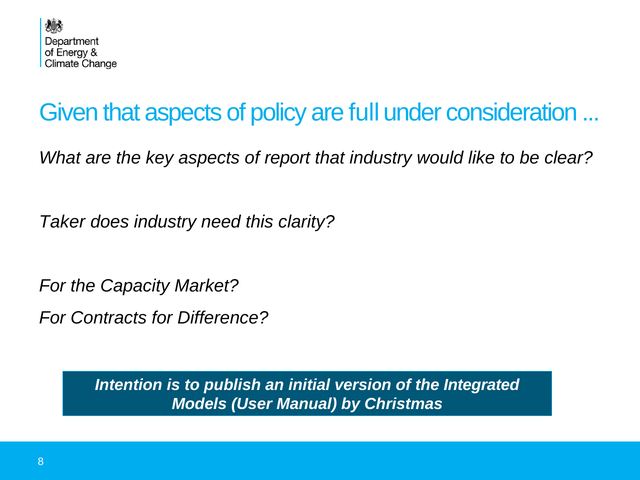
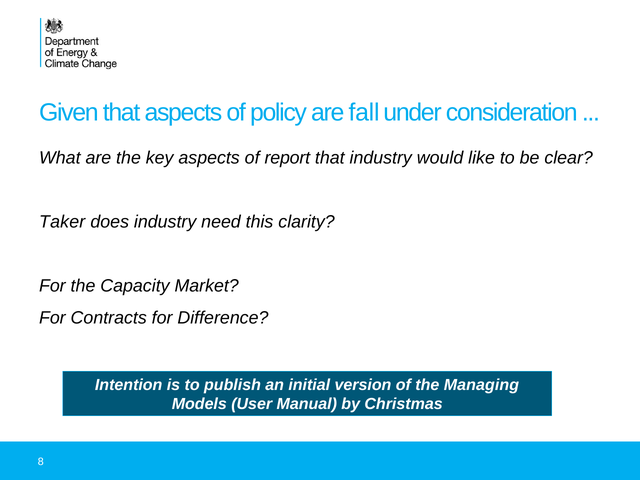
full: full -> fall (364, 112)
Integrated: Integrated -> Managing (481, 385)
